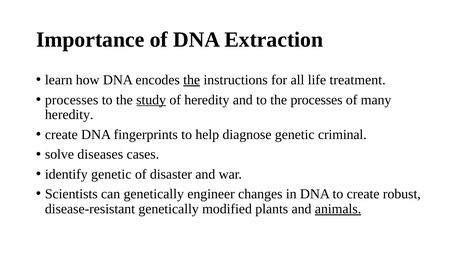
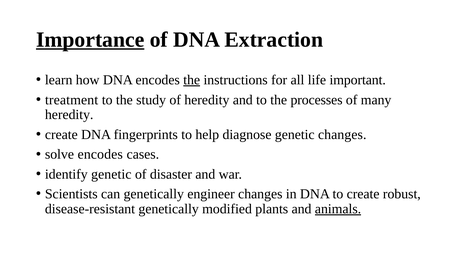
Importance underline: none -> present (90, 40)
treatment: treatment -> important (358, 80)
processes: processes -> treatment (72, 100)
study underline: present -> none (151, 100)
genetic criminal: criminal -> changes (342, 135)
solve diseases: diseases -> encodes (100, 154)
